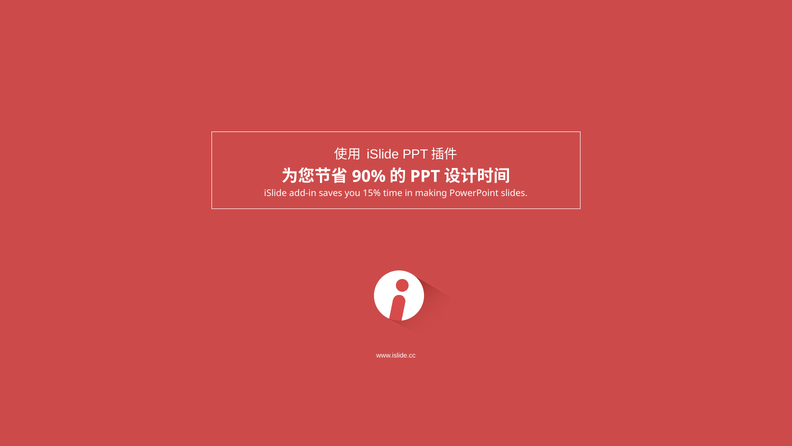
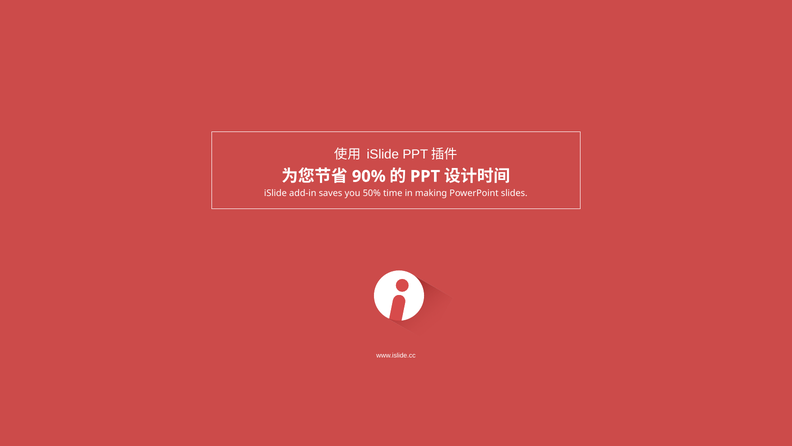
15%: 15% -> 50% (372, 193)
